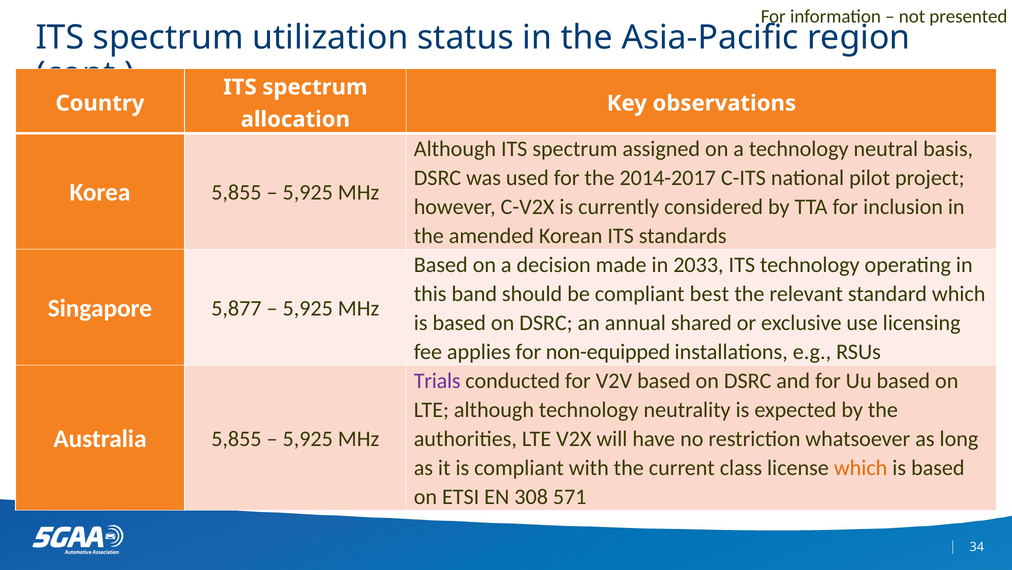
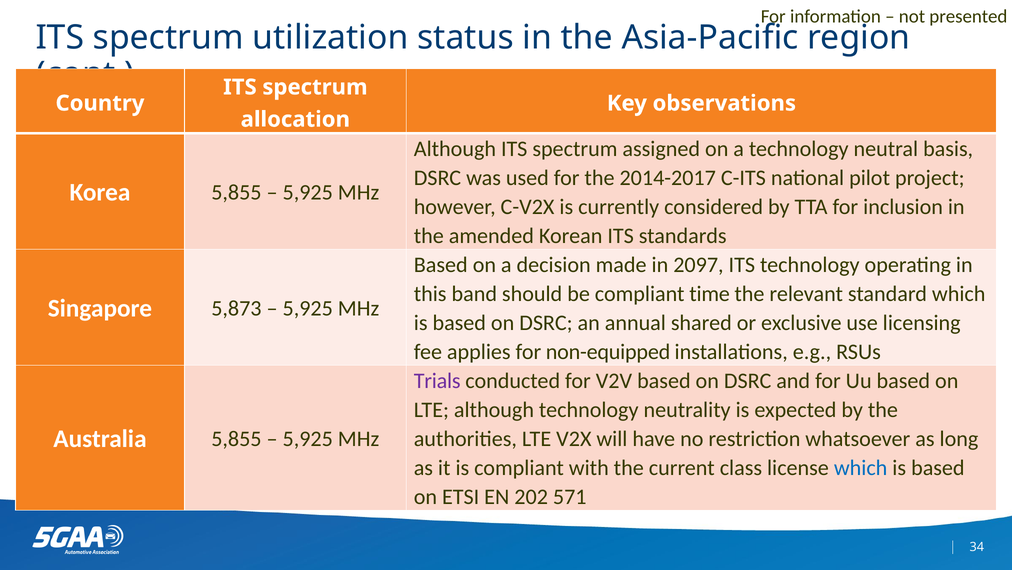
2033: 2033 -> 2097 (698, 265)
best: best -> time (710, 294)
5,877: 5,877 -> 5,873 (236, 308)
which colour: orange -> blue (861, 467)
308: 308 -> 202 (531, 496)
